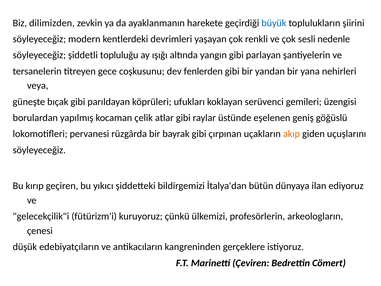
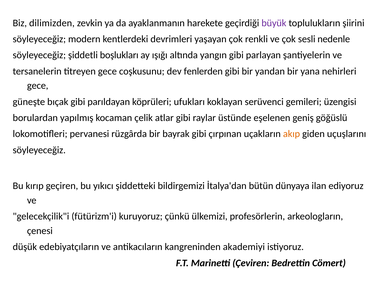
büyük colour: blue -> purple (274, 23)
topluluğu: topluluğu -> boşlukları (119, 55)
veya: veya -> gece (38, 86)
gerçeklere: gerçeklere -> akademiyi (244, 247)
